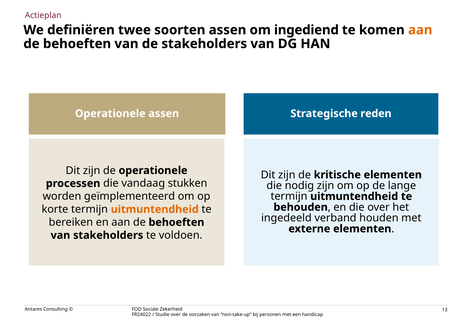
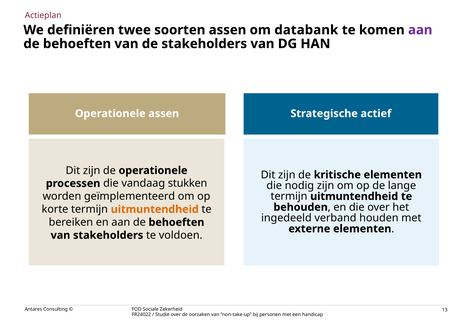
ingediend: ingediend -> databank (306, 30)
aan colour: orange -> purple (420, 30)
reden: reden -> actief (376, 114)
